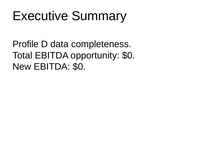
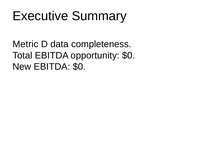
Profile: Profile -> Metric (25, 44)
